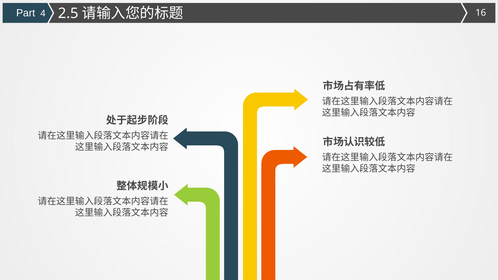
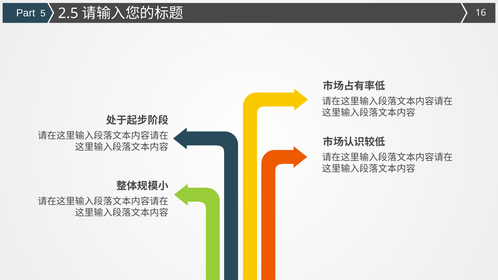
4: 4 -> 5 (43, 13)
